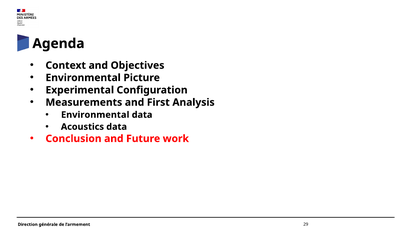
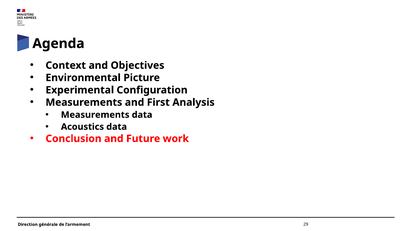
Environmental: Environmental -> Measurements (95, 115)
